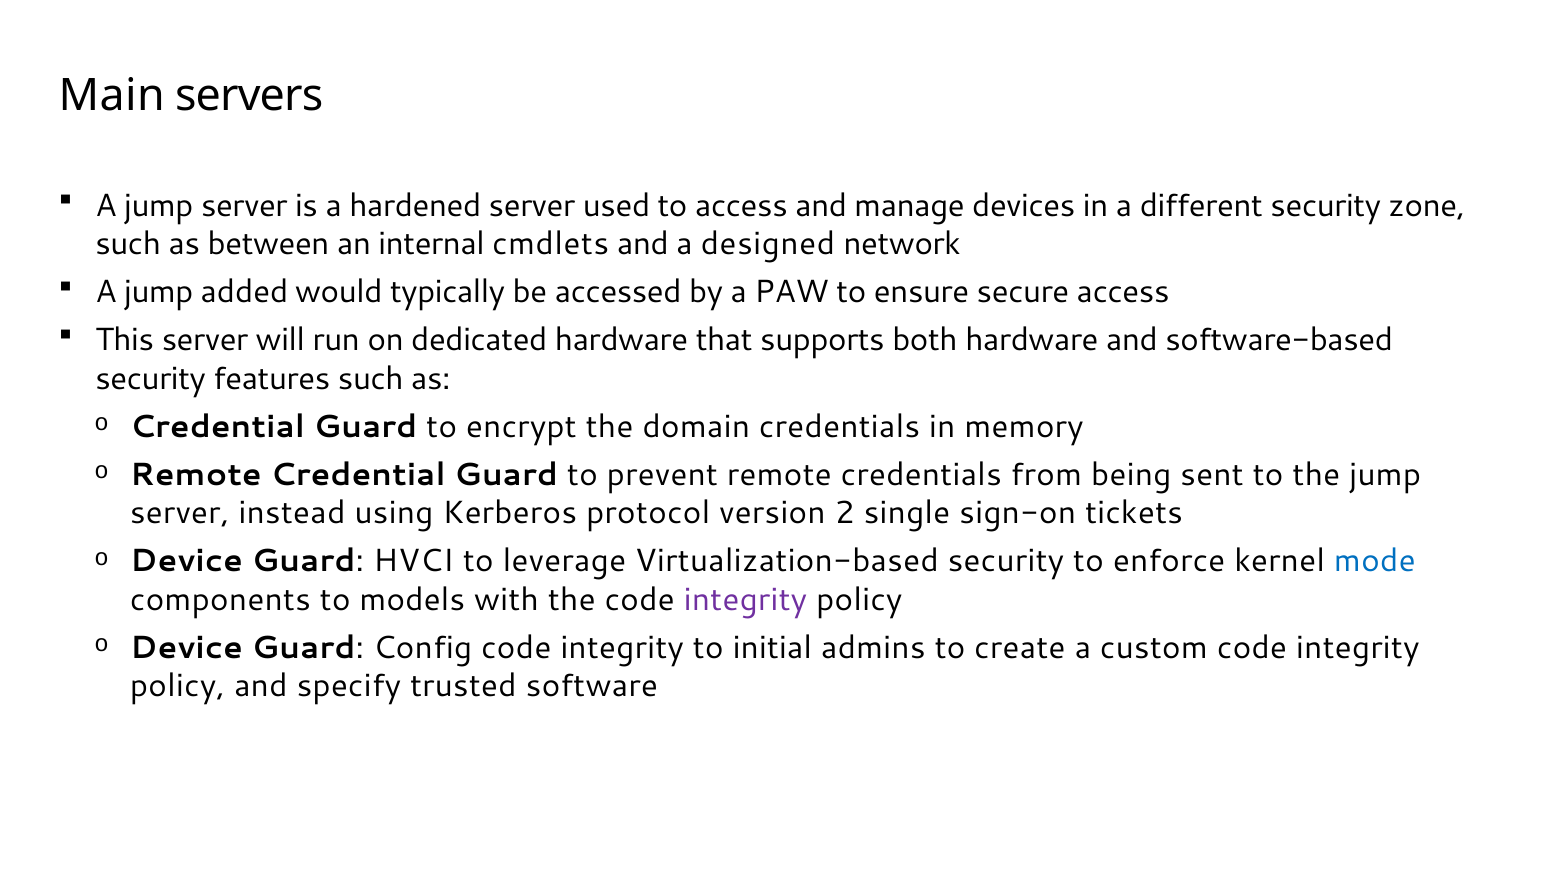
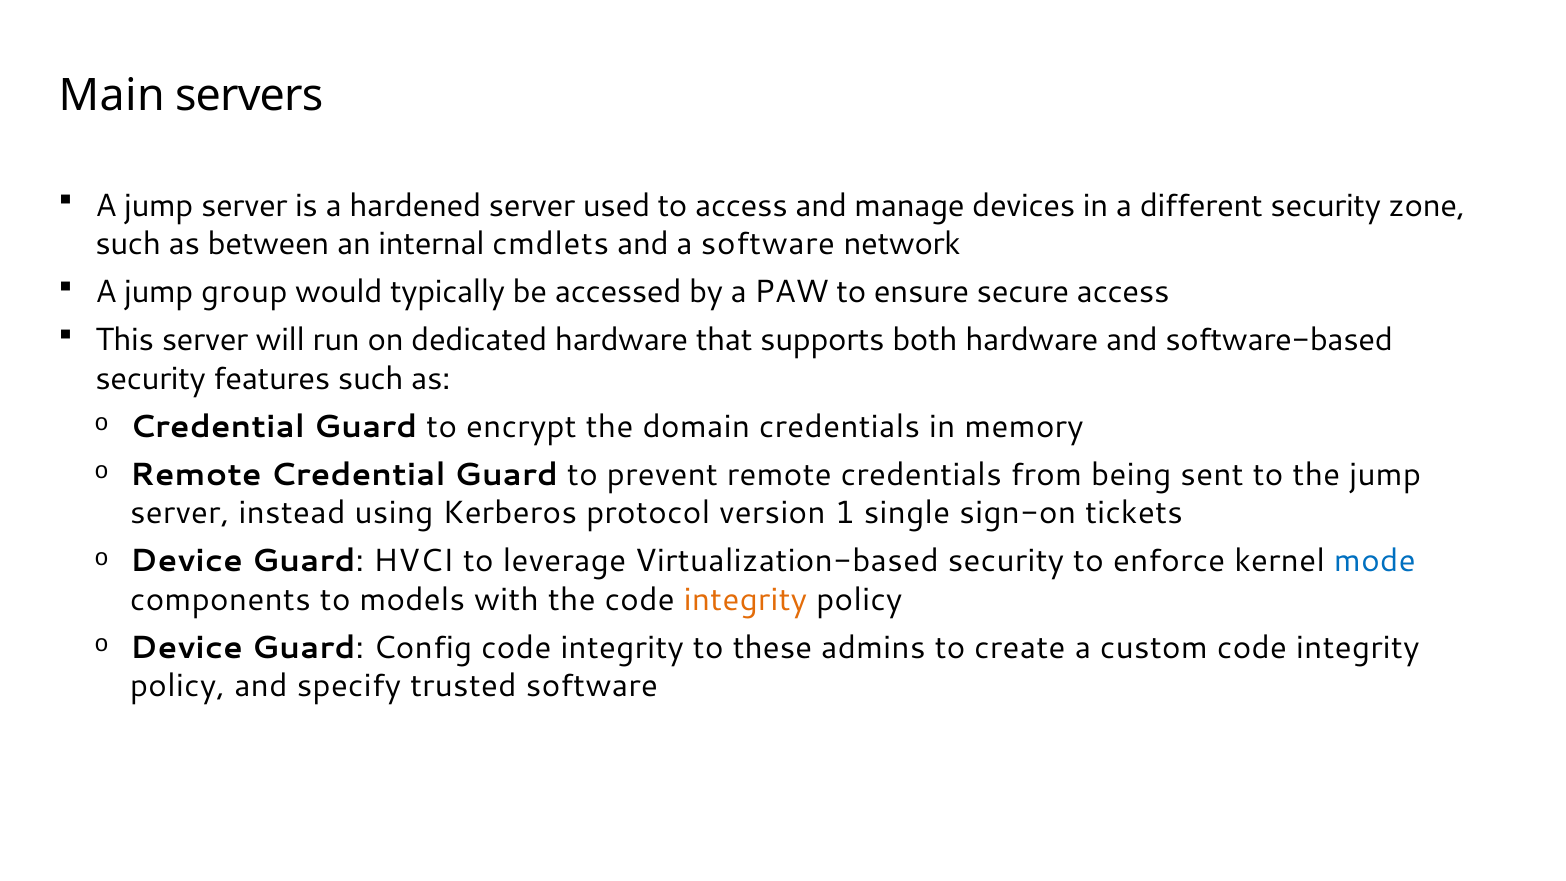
a designed: designed -> software (768, 244)
added: added -> group (244, 292)
2: 2 -> 1 (845, 513)
integrity colour: purple -> orange (745, 599)
initial: initial -> these (772, 647)
